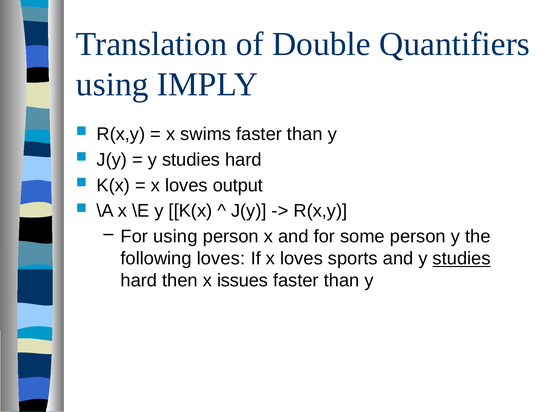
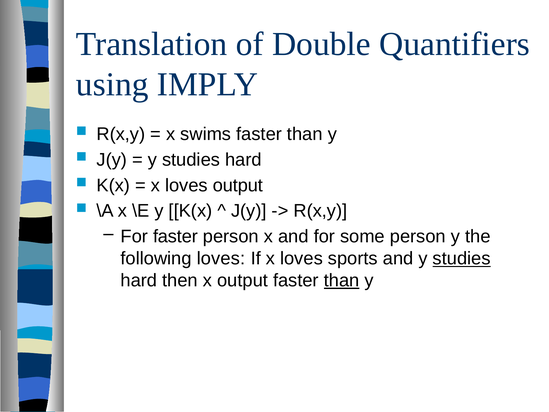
For using: using -> faster (175, 236)
x issues: issues -> output (243, 280)
than underline: none -> present (342, 280)
